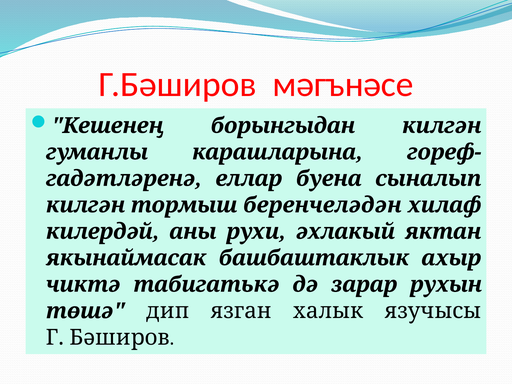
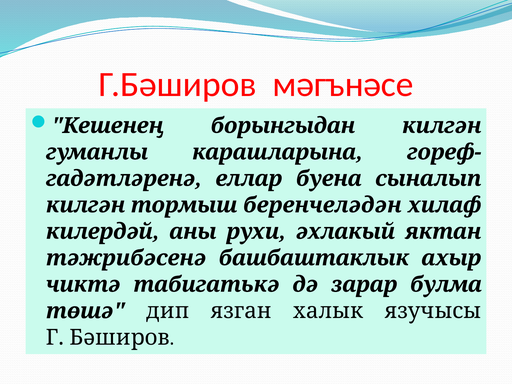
якынаймасак: якынаймасак -> тәжрибәсенә (126, 258)
рухын: рухын -> булма (446, 284)
